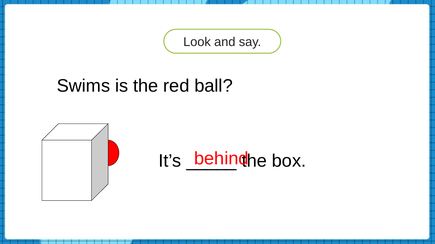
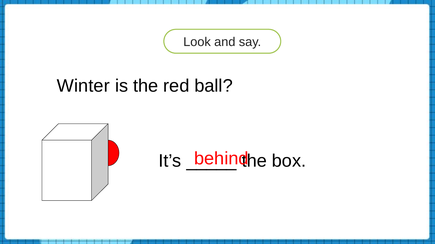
Swims: Swims -> Winter (83, 86)
